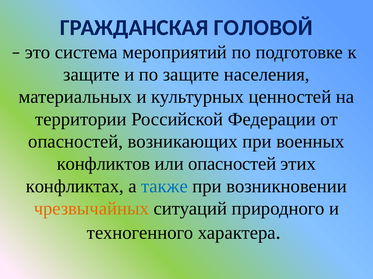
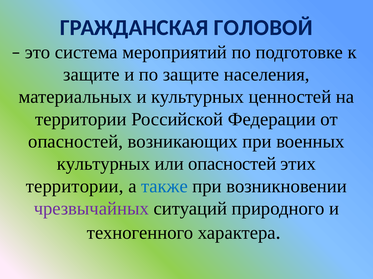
конфликтов: конфликтов -> культурных (104, 164)
конфликтах: конфликтах -> территории (75, 187)
чрезвычайных colour: orange -> purple (91, 209)
